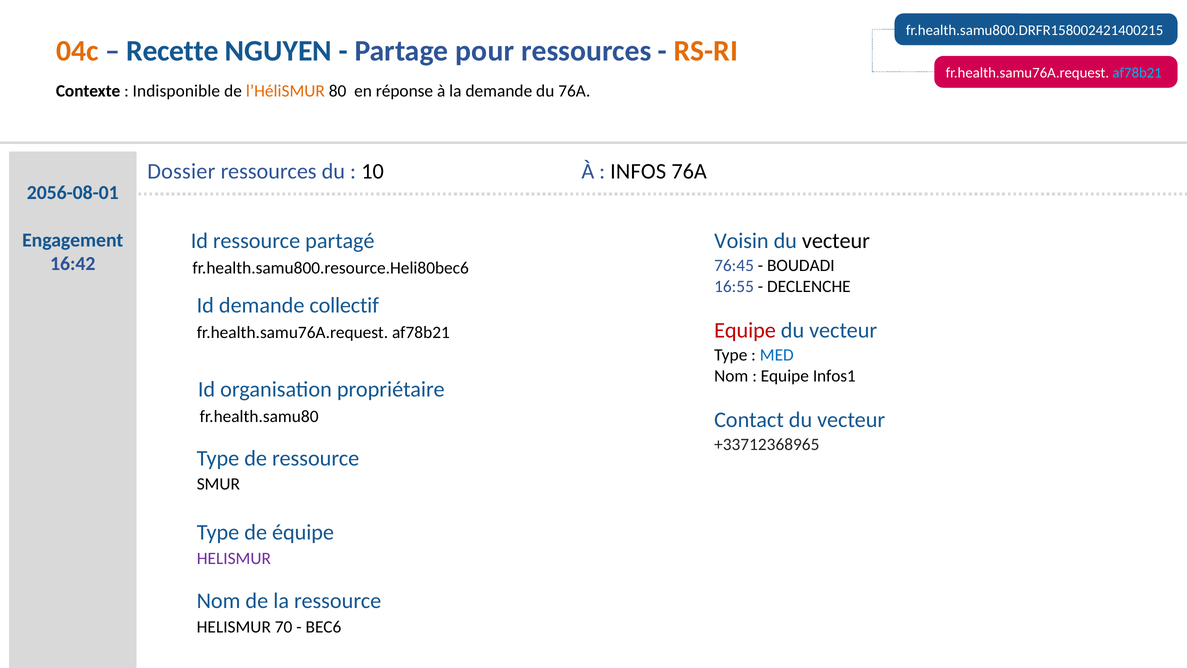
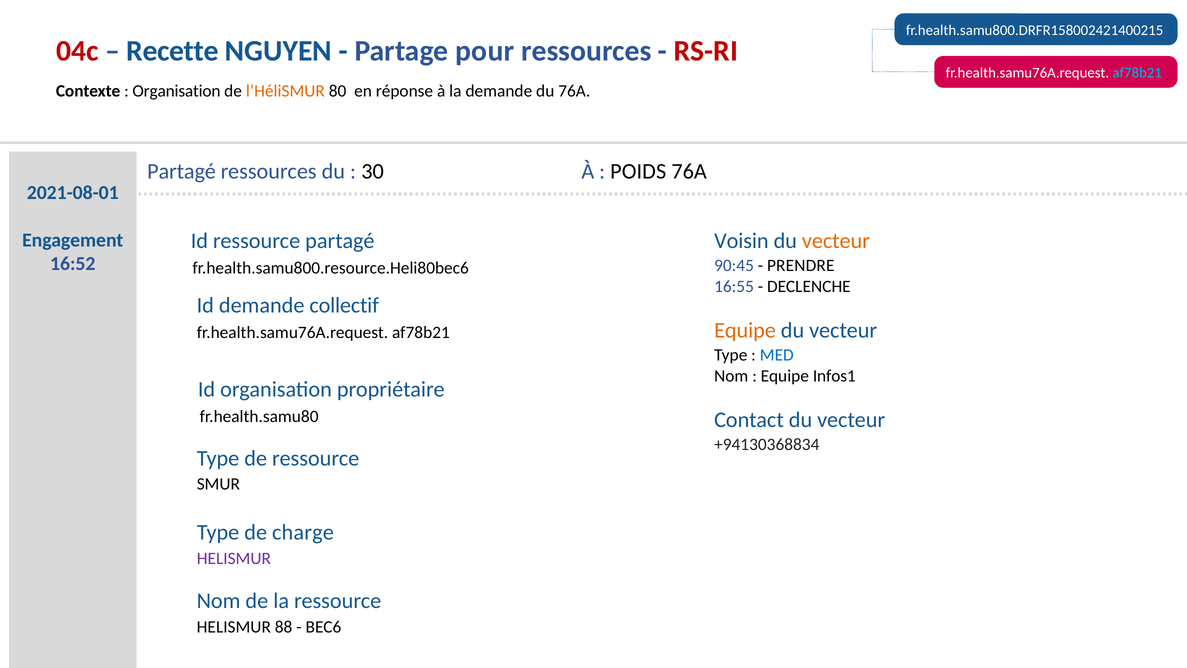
04c colour: orange -> red (77, 51)
RS-RI colour: orange -> red (706, 51)
Indisponible: Indisponible -> Organisation (176, 91)
Dossier: Dossier -> Partagé (182, 171)
10: 10 -> 30 (373, 171)
INFOS: INFOS -> POIDS (638, 171)
2056-08-01: 2056-08-01 -> 2021-08-01 (73, 192)
vecteur colour: black -> orange (836, 241)
16:42: 16:42 -> 16:52 (73, 264)
76:45: 76:45 -> 90:45 (734, 266)
BOUDADI: BOUDADI -> PRENDRE (801, 266)
Equipe colour: red -> orange (745, 330)
+33712368965: +33712368965 -> +94130368834 (767, 445)
équipe: équipe -> charge (303, 532)
70: 70 -> 88 (284, 627)
